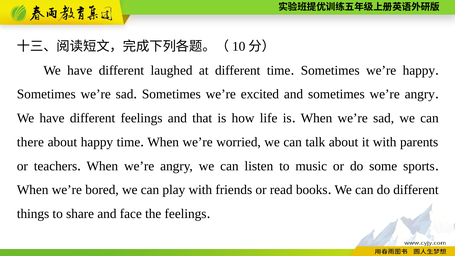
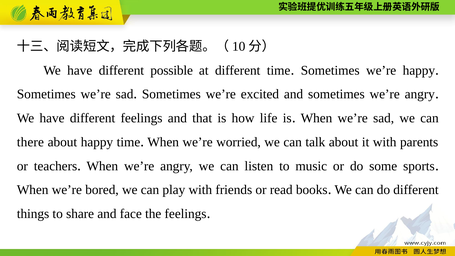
laughed: laughed -> possible (172, 70)
